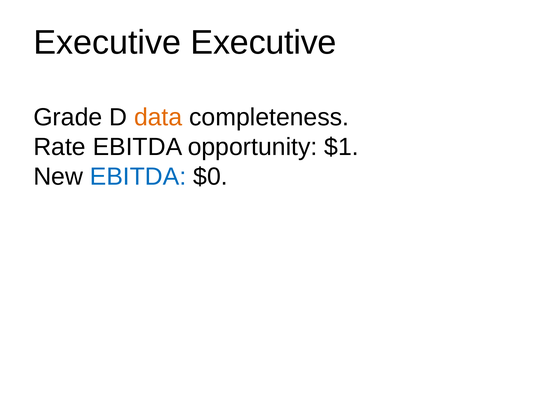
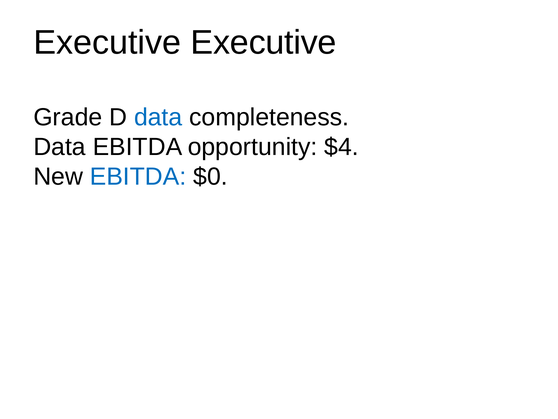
data colour: orange -> blue (158, 117)
Rate: Rate -> Data (60, 147)
$1: $1 -> $4 (341, 147)
